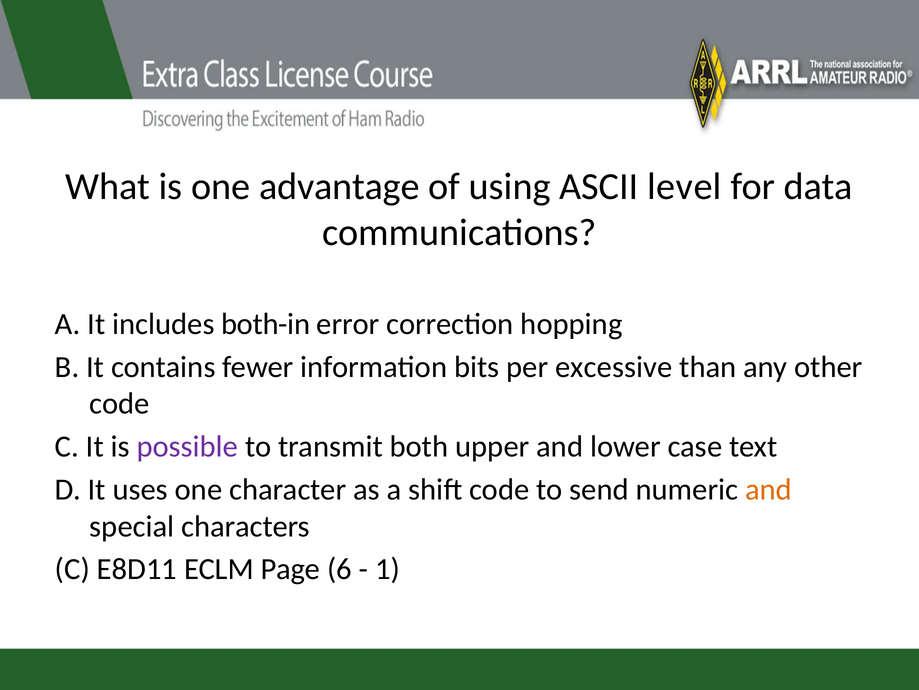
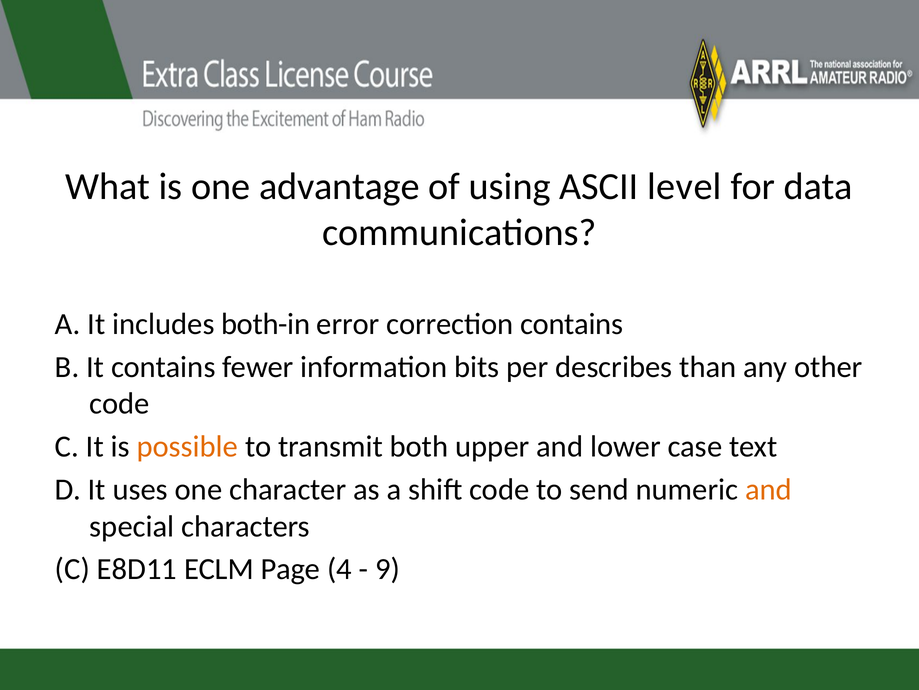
correction hopping: hopping -> contains (572, 324)
excessive: excessive -> describes (614, 367)
possible colour: purple -> orange (187, 446)
6: 6 -> 4 (339, 569)
1: 1 -> 9 (387, 569)
